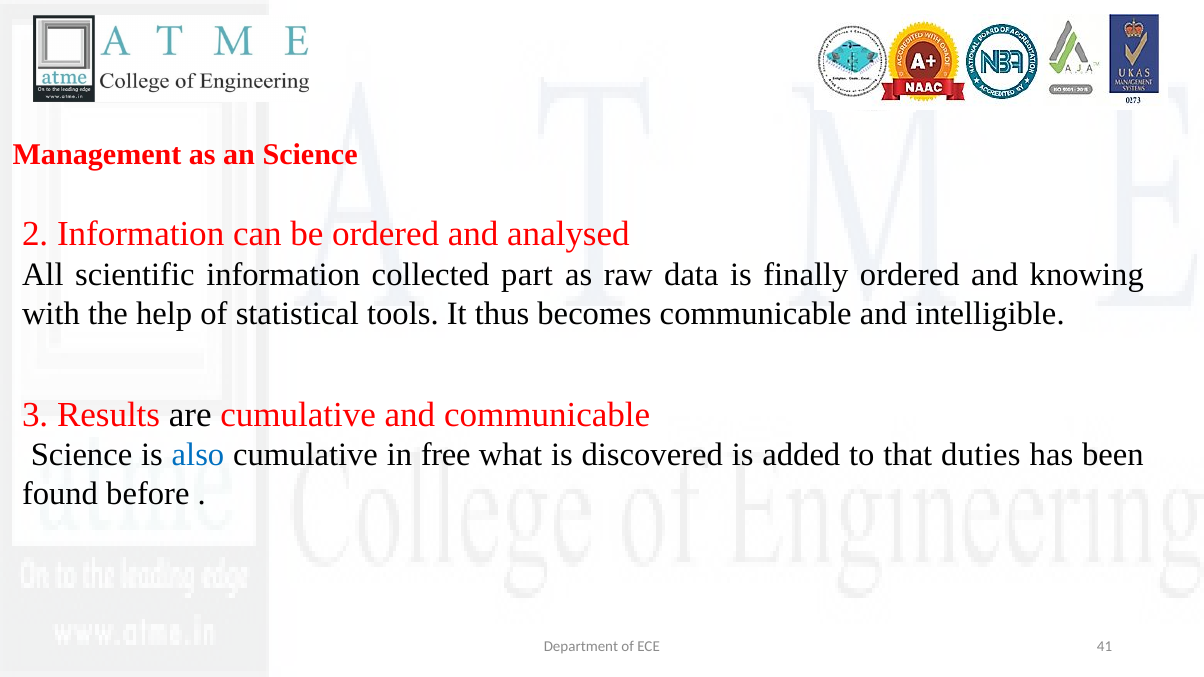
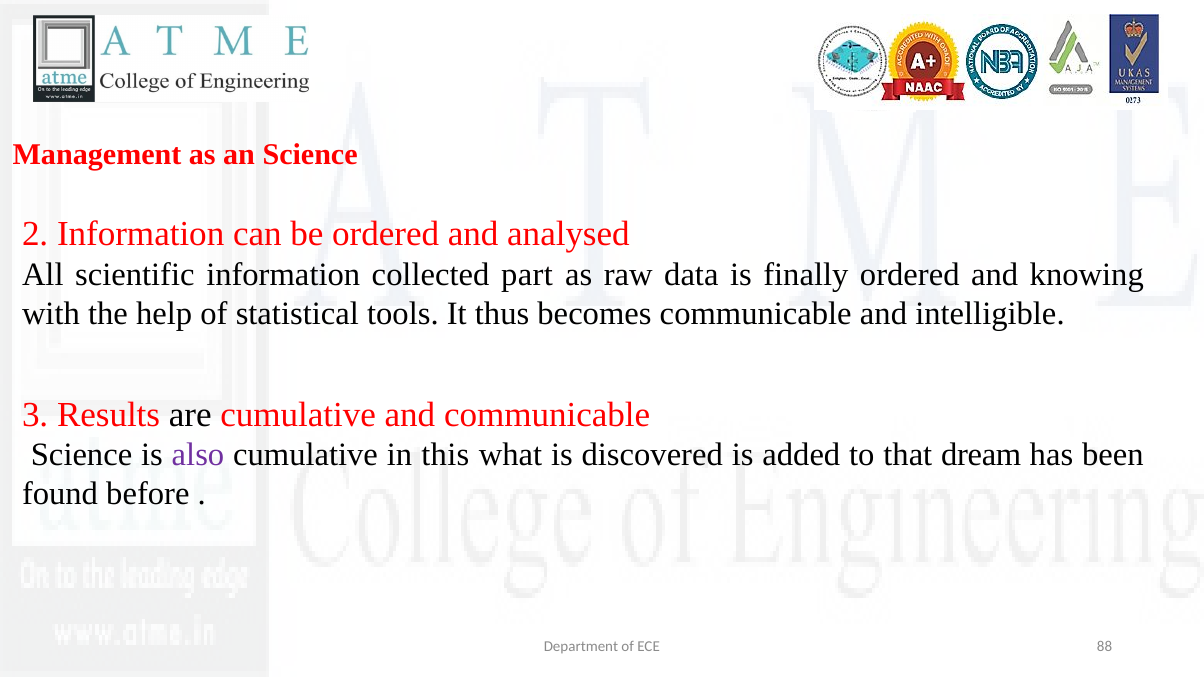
also colour: blue -> purple (198, 455)
free: free -> this (445, 455)
duties: duties -> dream (981, 455)
41: 41 -> 88 (1105, 647)
